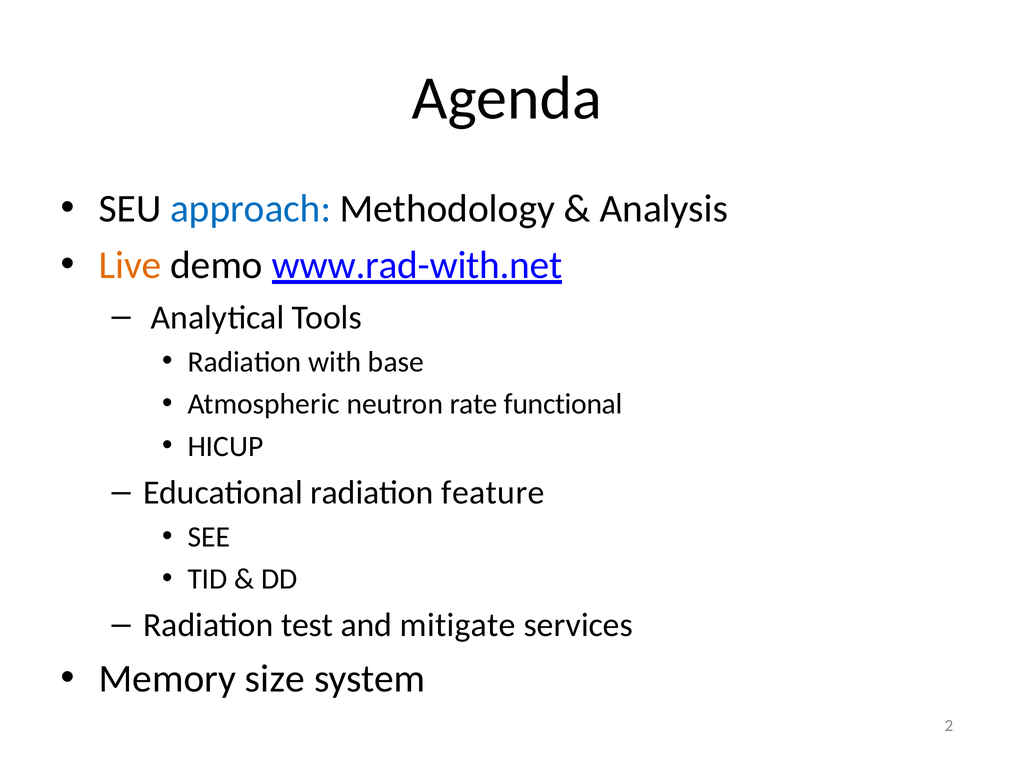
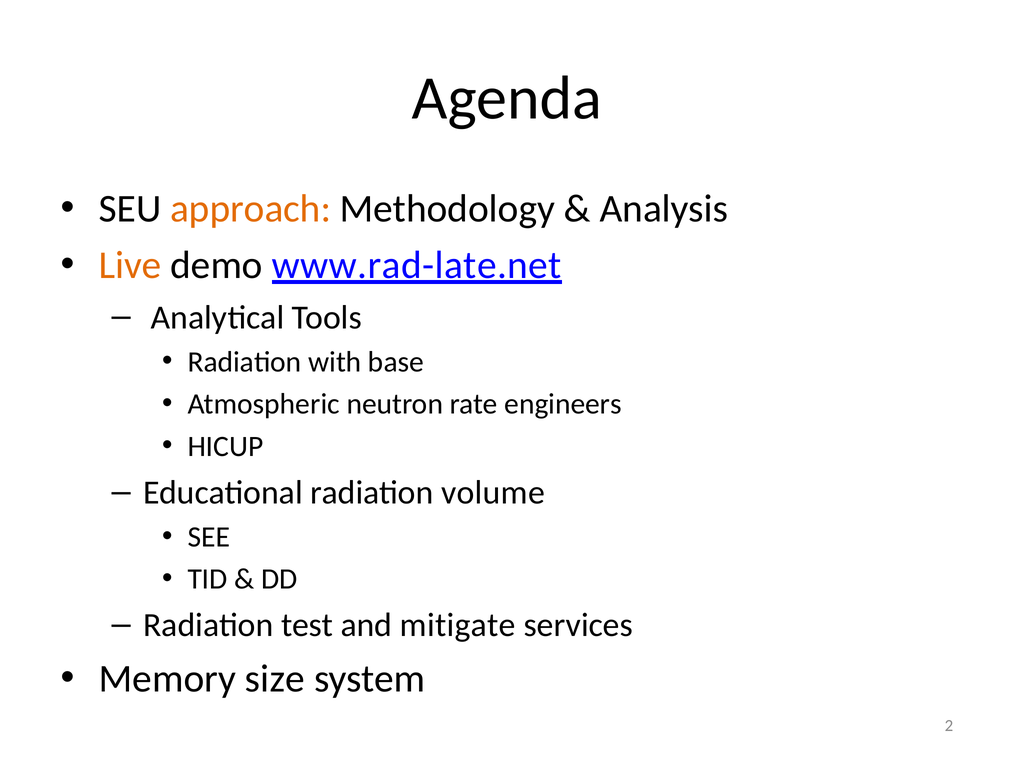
approach colour: blue -> orange (251, 209)
www.rad-with.net: www.rad-with.net -> www.rad-late.net (417, 265)
functional: functional -> engineers (563, 404)
feature: feature -> volume (493, 493)
